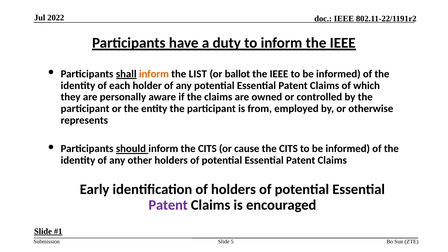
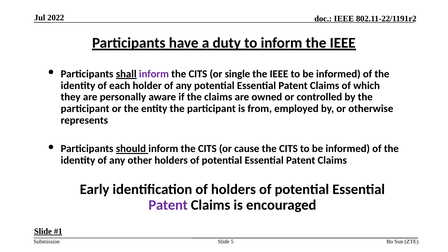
inform colour: orange -> purple (154, 74)
LIST: LIST -> CITS (198, 74)
ballot: ballot -> single (237, 74)
